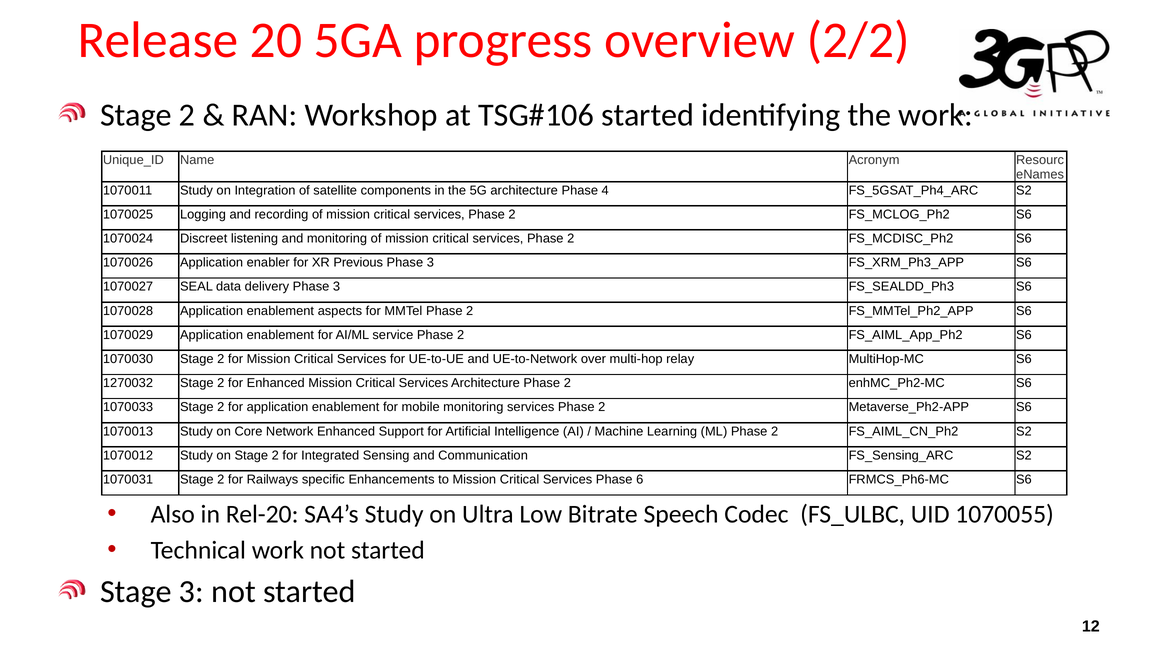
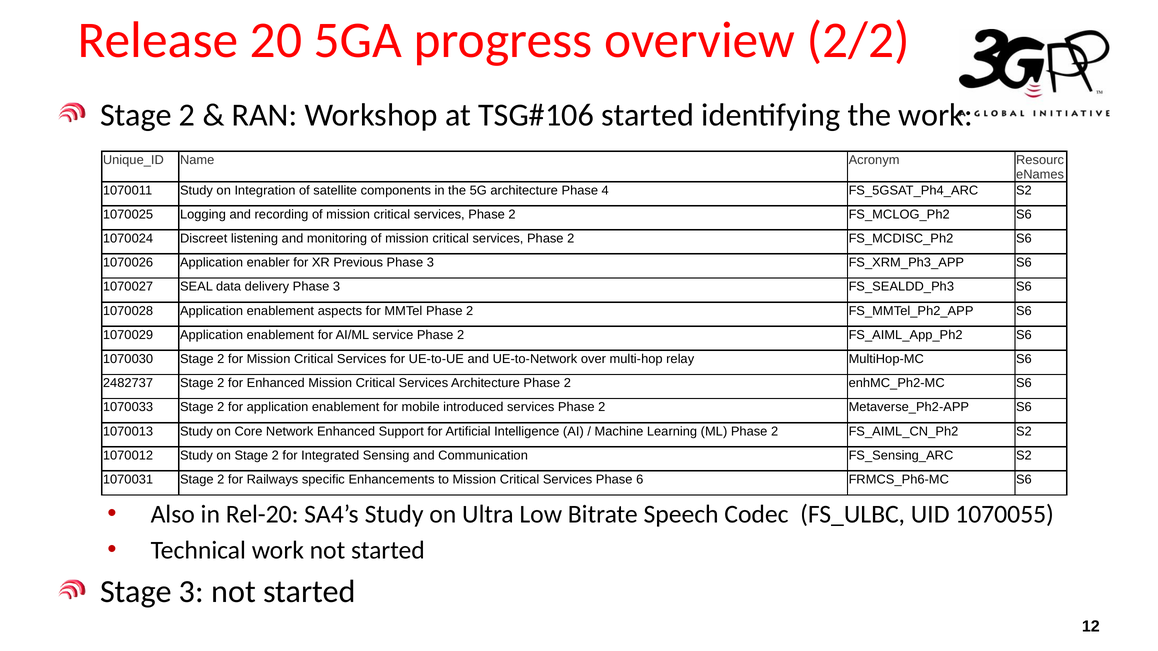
1270032: 1270032 -> 2482737 (128, 383)
mobile monitoring: monitoring -> introduced (473, 407)
